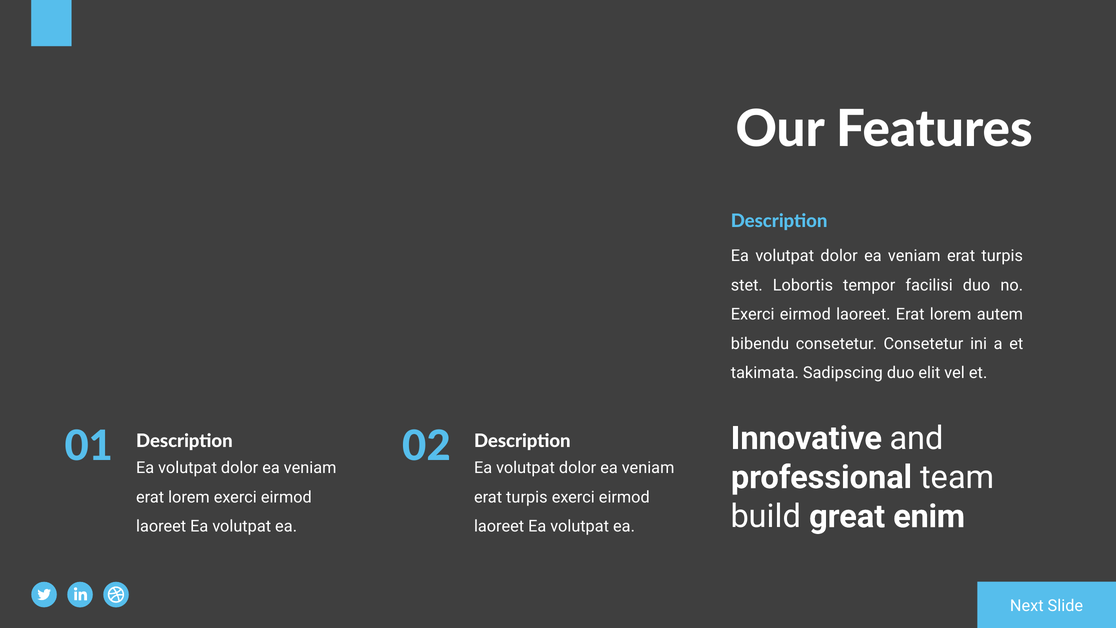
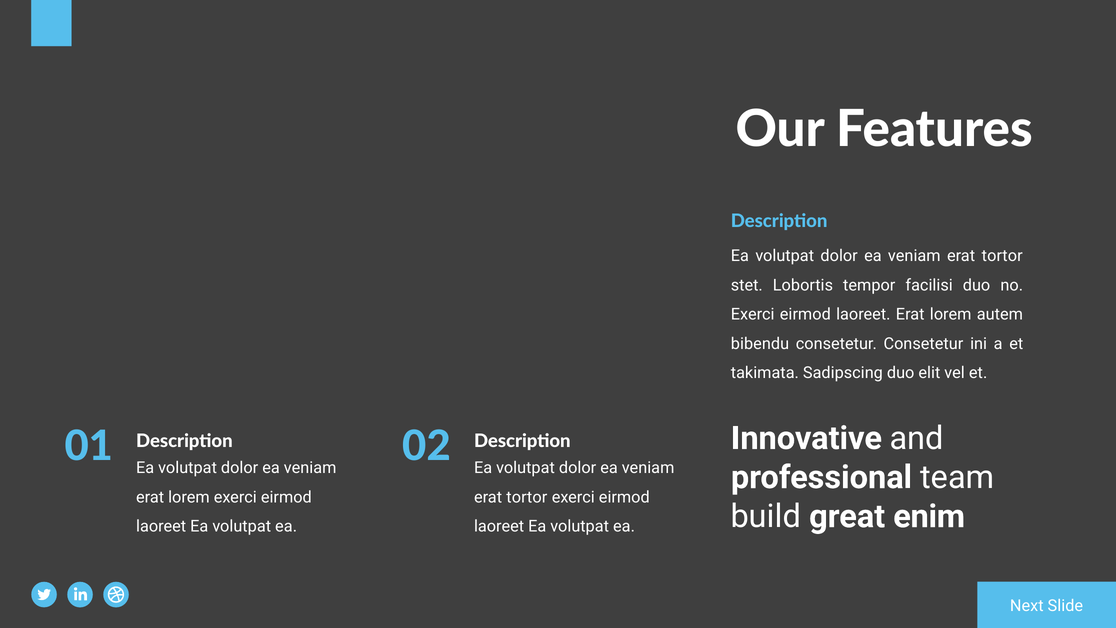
turpis: turpis -> tortor (1002, 256)
turpis: turpis -> tortor (527, 497)
